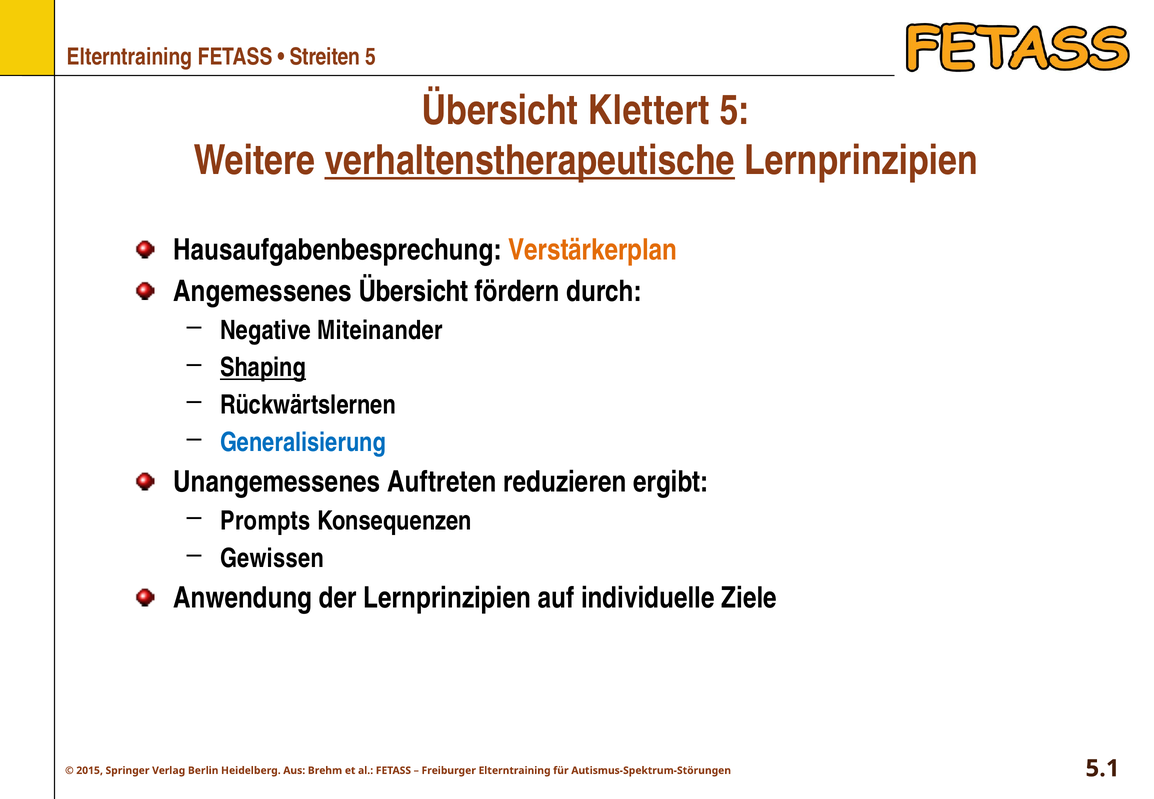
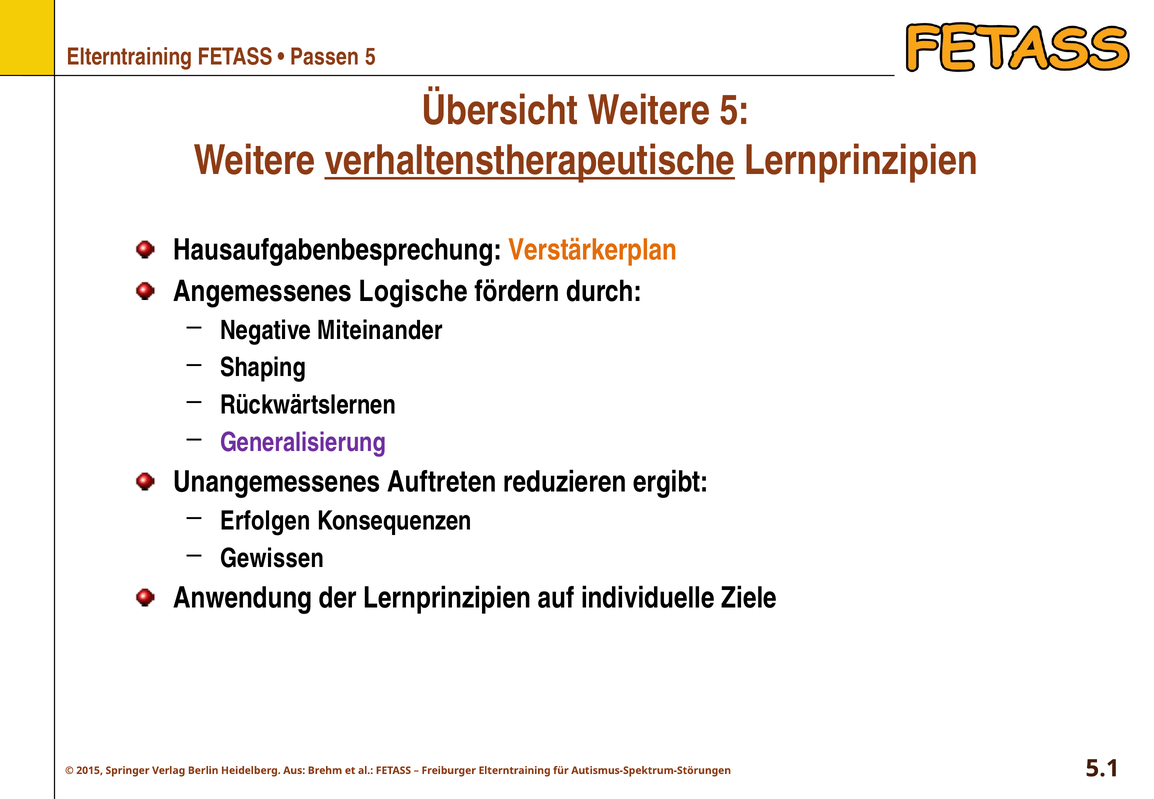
Streiten: Streiten -> Passen (325, 57)
Übersicht Klettert: Klettert -> Weitere (649, 111)
Angemessenes Übersicht: Übersicht -> Logische (413, 291)
Shaping underline: present -> none (263, 368)
Generalisierung colour: blue -> purple (303, 442)
Prompts: Prompts -> Erfolgen (265, 521)
